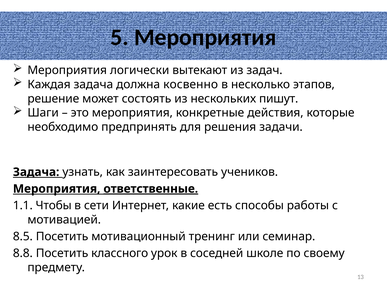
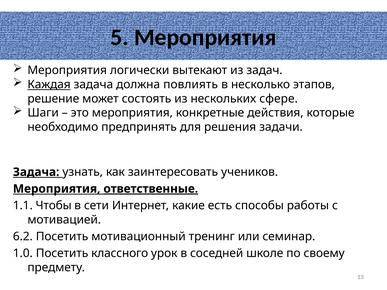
Каждая underline: none -> present (49, 85)
косвенно: косвенно -> повлиять (191, 85)
пишут: пишут -> сфере (279, 99)
8.5: 8.5 -> 6.2 (23, 237)
8.8: 8.8 -> 1.0 (23, 253)
